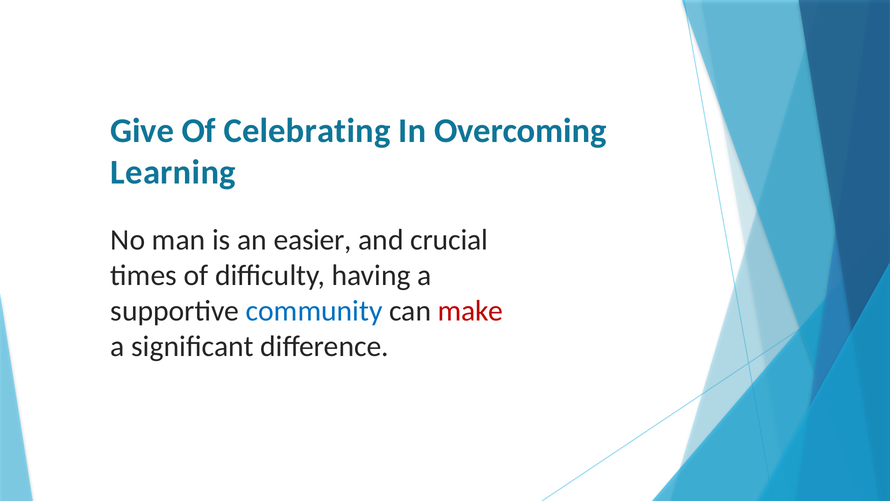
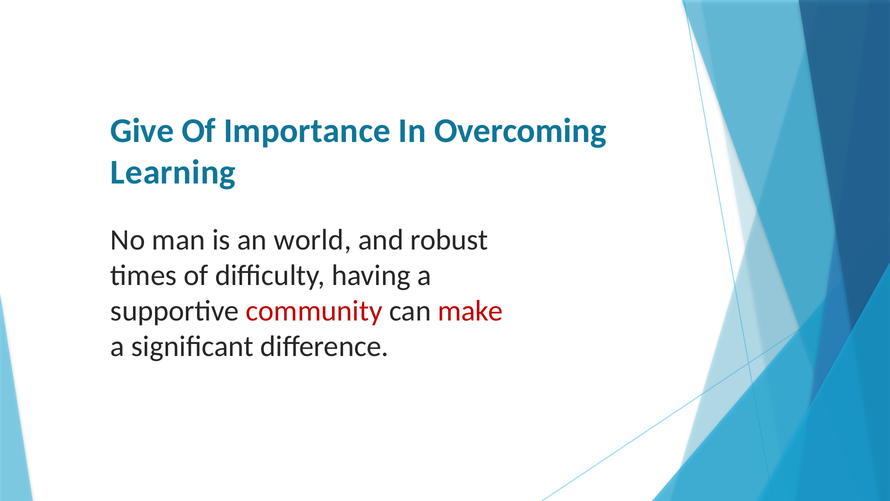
Celebrating: Celebrating -> Importance (307, 131)
easier: easier -> world (313, 240)
crucial: crucial -> robust (449, 240)
community colour: blue -> red (314, 311)
